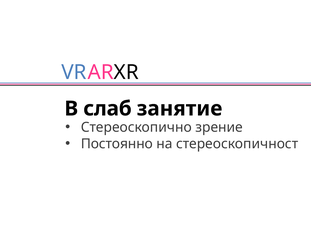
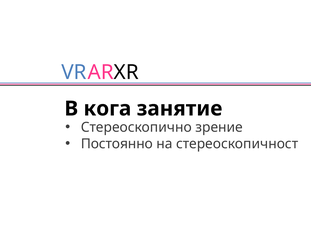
слаб: слаб -> кога (107, 109)
